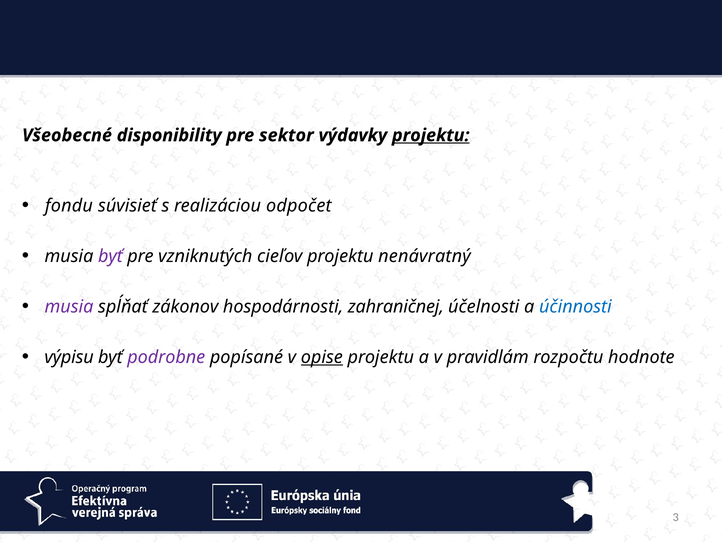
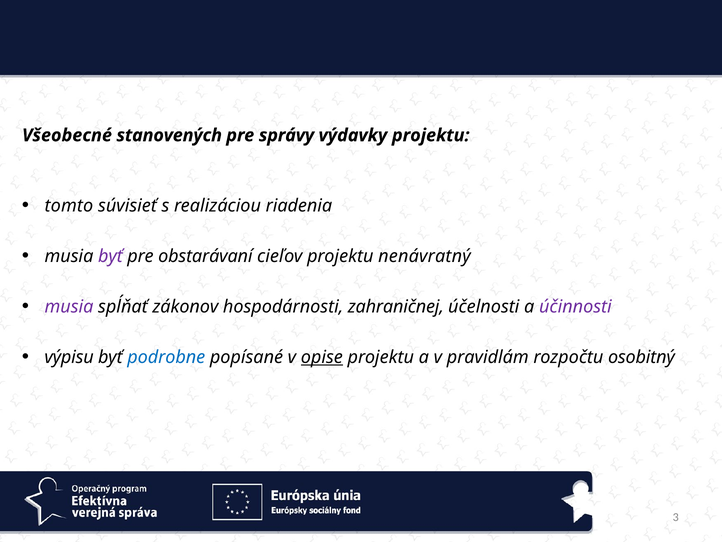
disponibility: disponibility -> stanovených (169, 135)
sektor: sektor -> správy (286, 135)
projektu underline: present -> none (431, 135)
fondu: fondu -> tomto (69, 205)
odpočet: odpočet -> riadenia (299, 205)
vzniknutých: vzniknutých -> obstarávaní (205, 256)
účinnosti colour: blue -> purple (575, 306)
podrobne colour: purple -> blue (166, 357)
hodnote: hodnote -> osobitný (641, 357)
